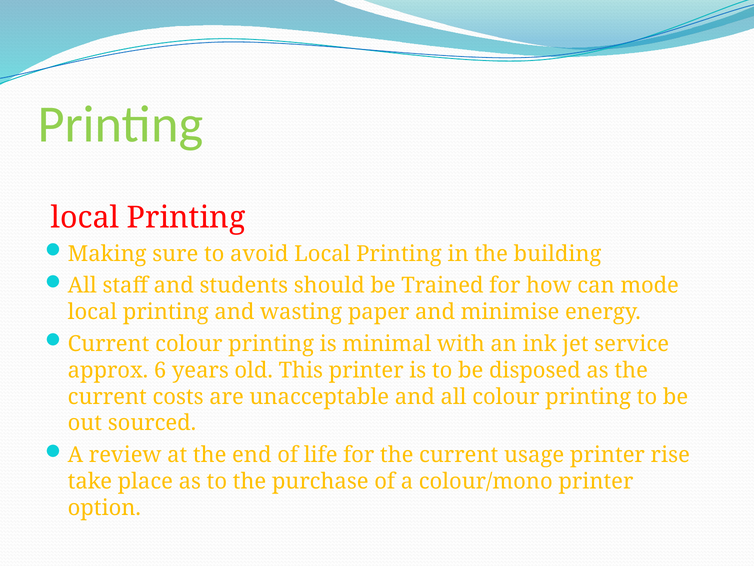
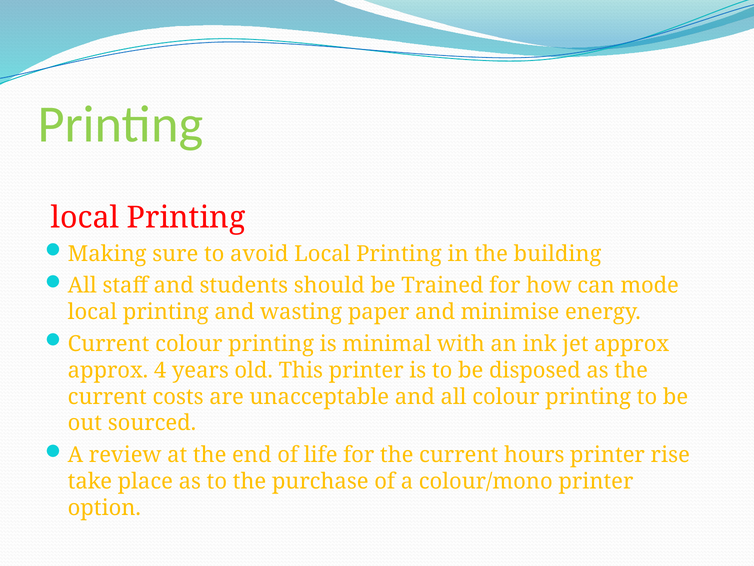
jet service: service -> approx (632, 344)
6: 6 -> 4 (160, 370)
usage: usage -> hours (534, 455)
